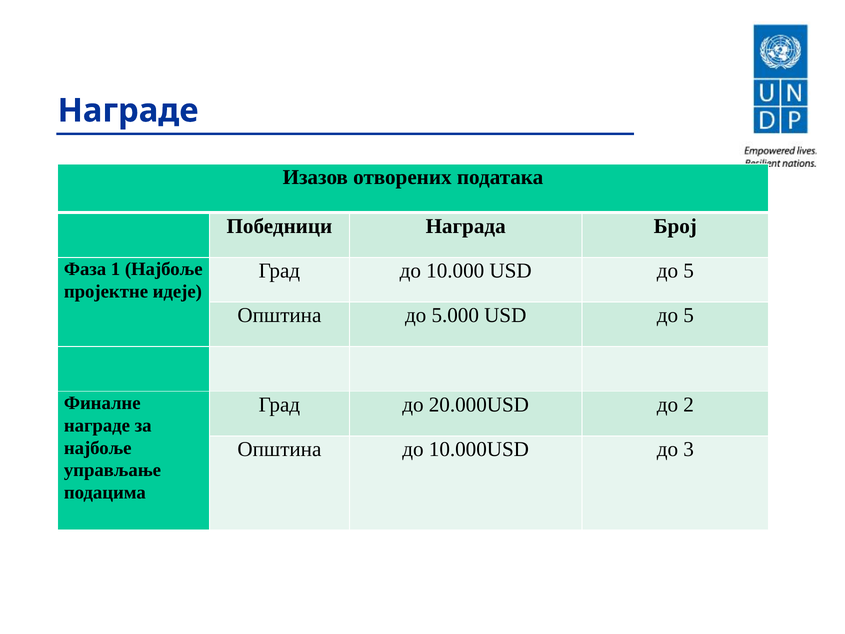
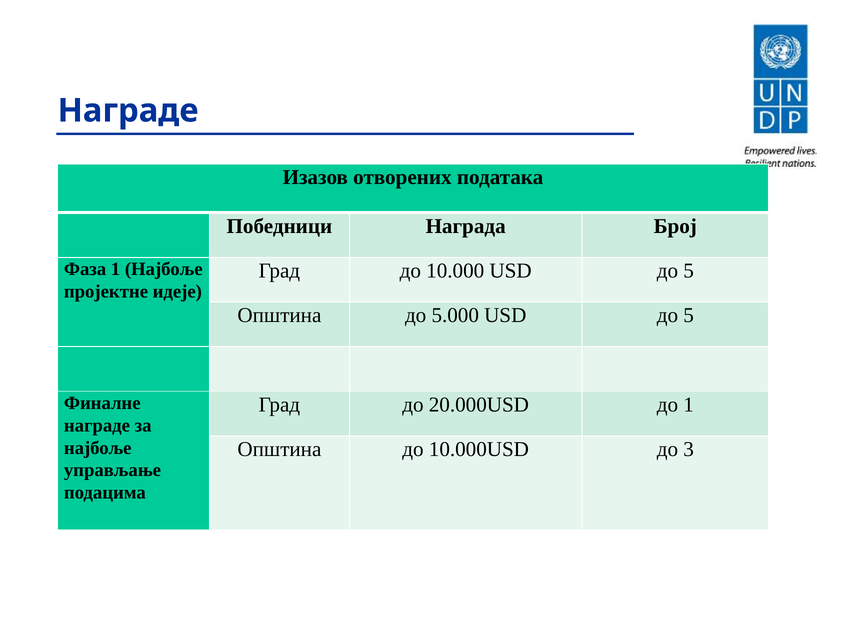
до 2: 2 -> 1 (689, 405)
